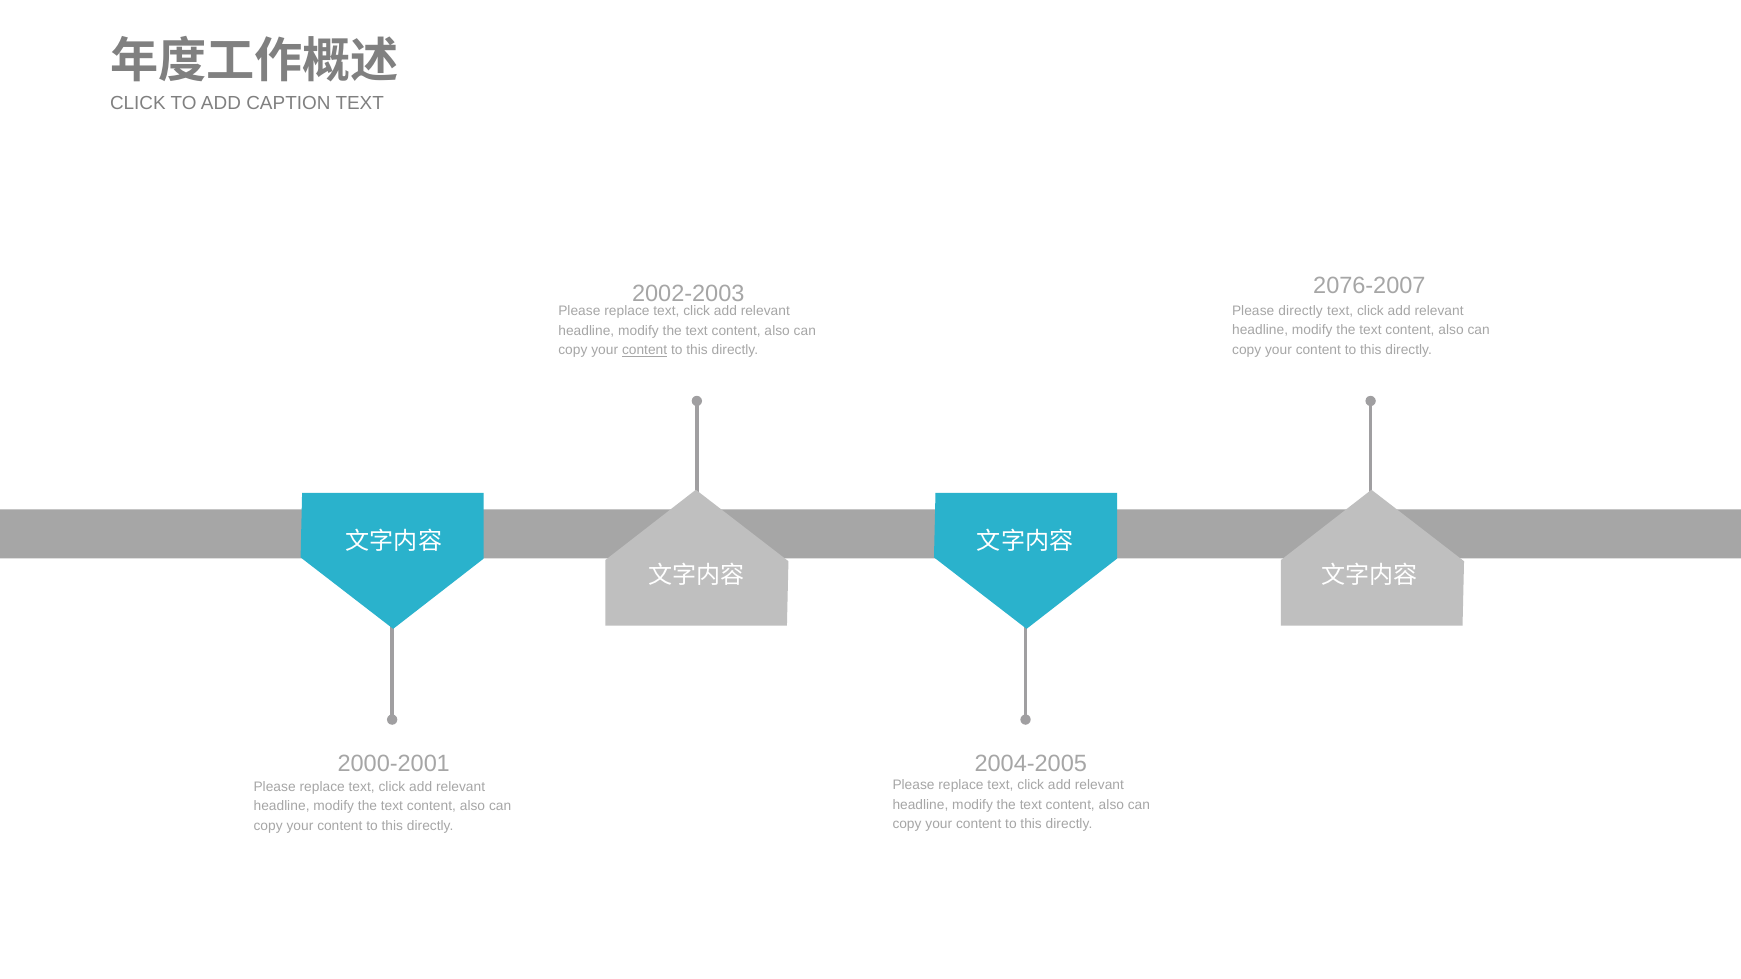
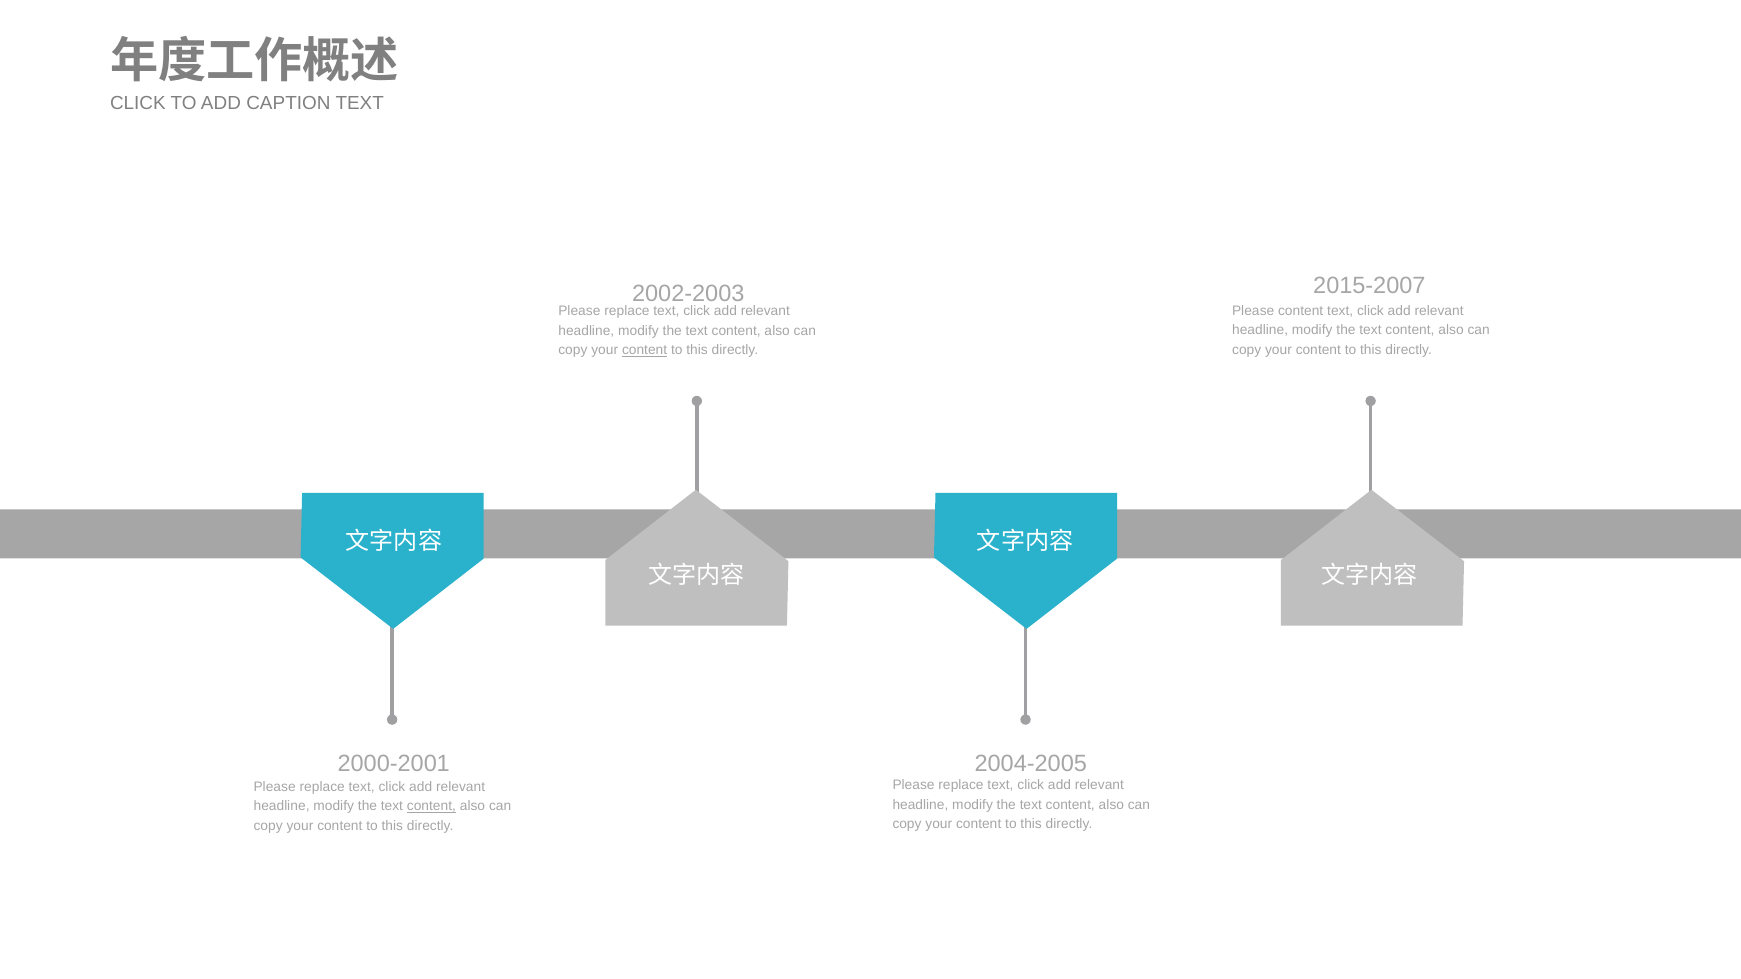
2076-2007: 2076-2007 -> 2015-2007 (1369, 286)
Please directly: directly -> content (1301, 311)
content underline: none -> present (431, 806)
